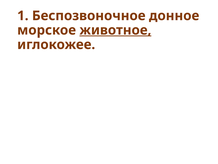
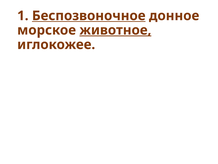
Беспозвоночное underline: none -> present (89, 16)
